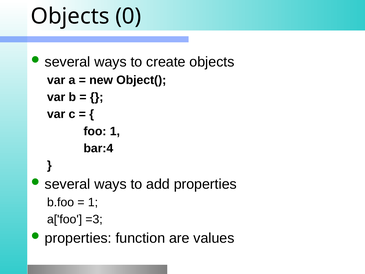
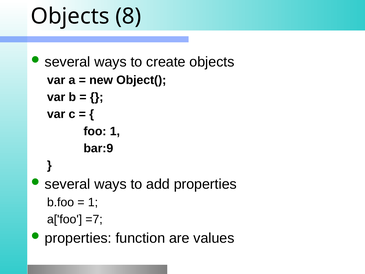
0: 0 -> 8 (128, 16)
bar:4: bar:4 -> bar:9 (98, 148)
=3: =3 -> =7 (94, 219)
